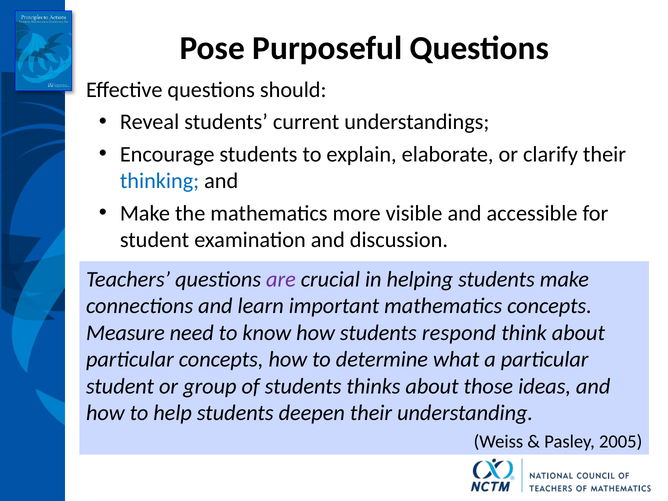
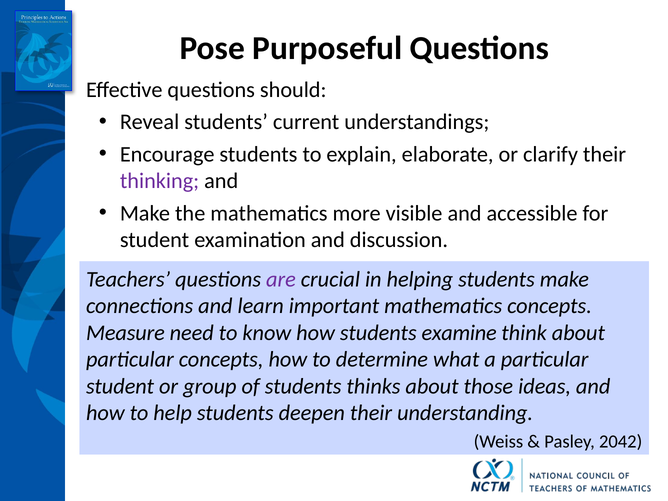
thinking colour: blue -> purple (160, 181)
respond: respond -> examine (459, 333)
2005: 2005 -> 2042 (621, 442)
